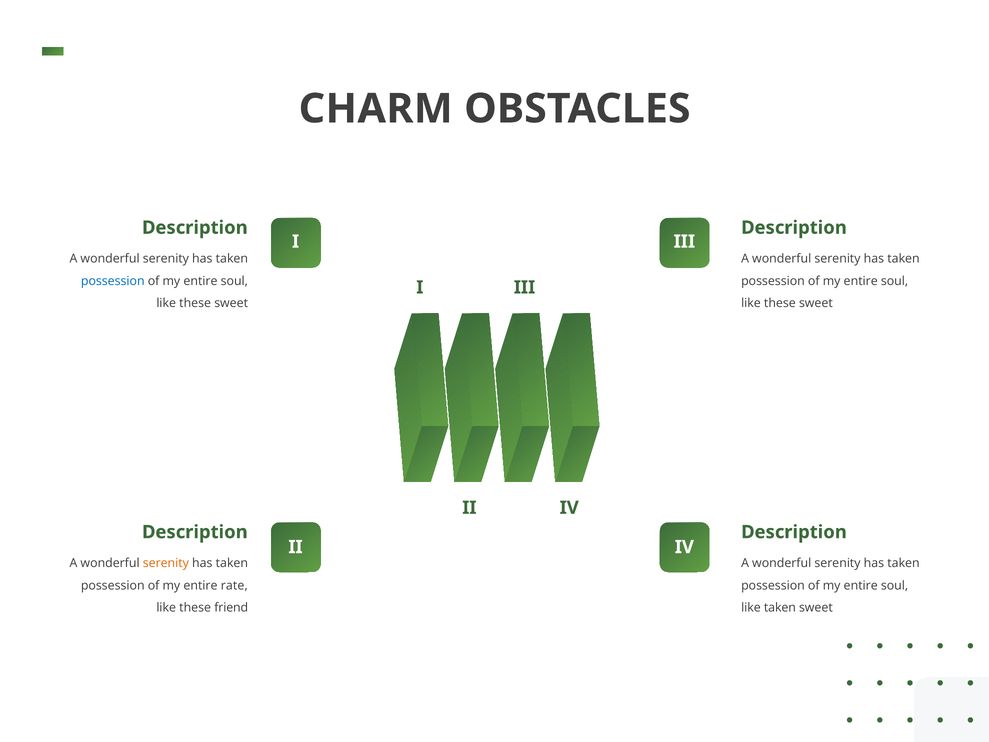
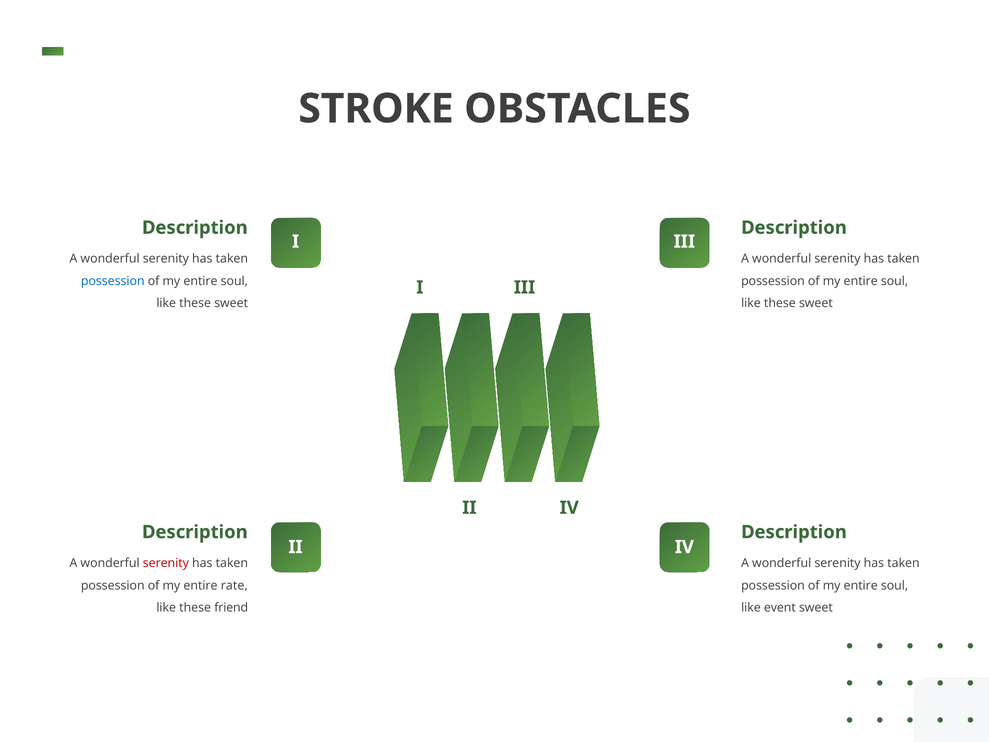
CHARM: CHARM -> STROKE (376, 109)
serenity colour: orange -> red (166, 563)
like taken: taken -> event (780, 608)
